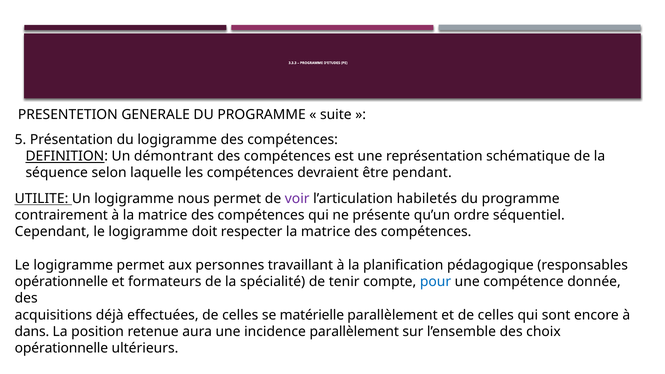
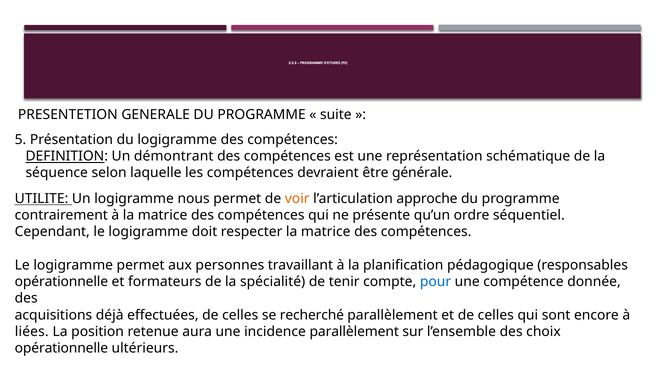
pendant: pendant -> générale (422, 173)
voir colour: purple -> orange (297, 199)
habiletés: habiletés -> approche (427, 199)
matérielle: matérielle -> recherché (312, 315)
dans: dans -> liées (32, 332)
